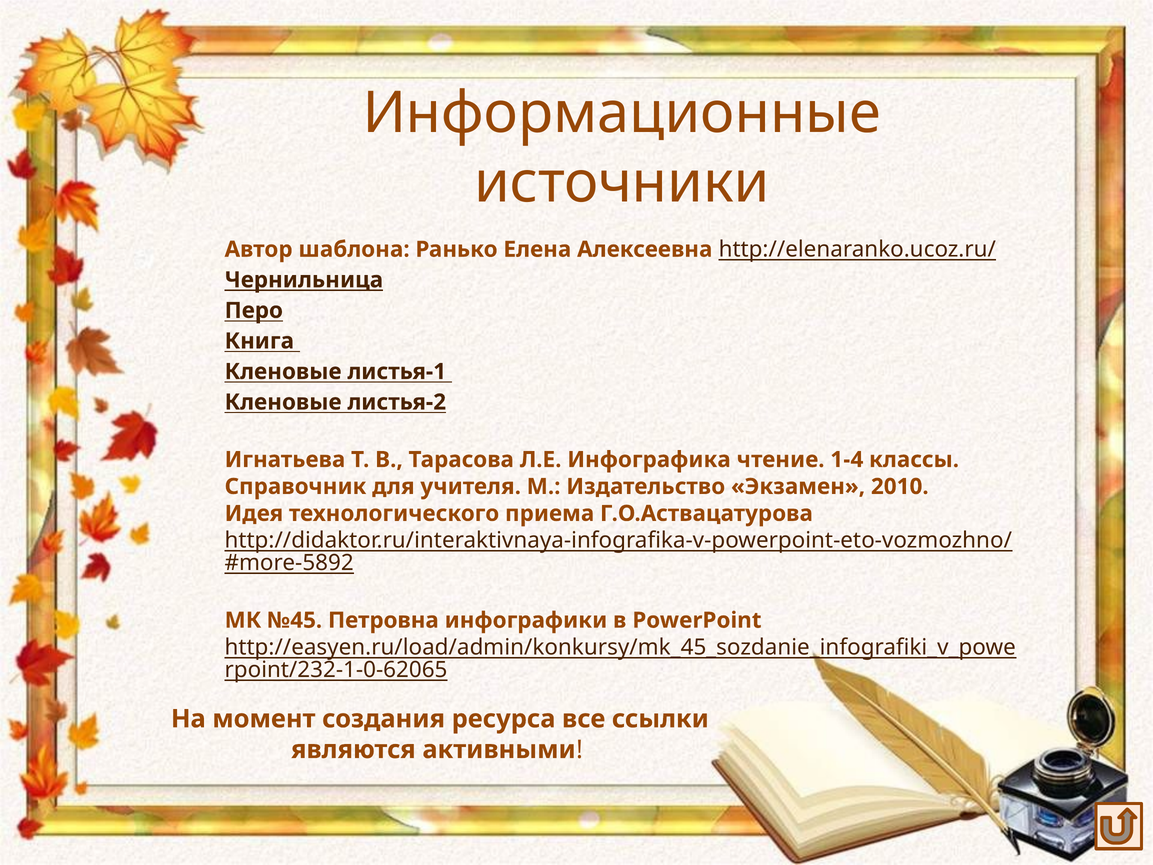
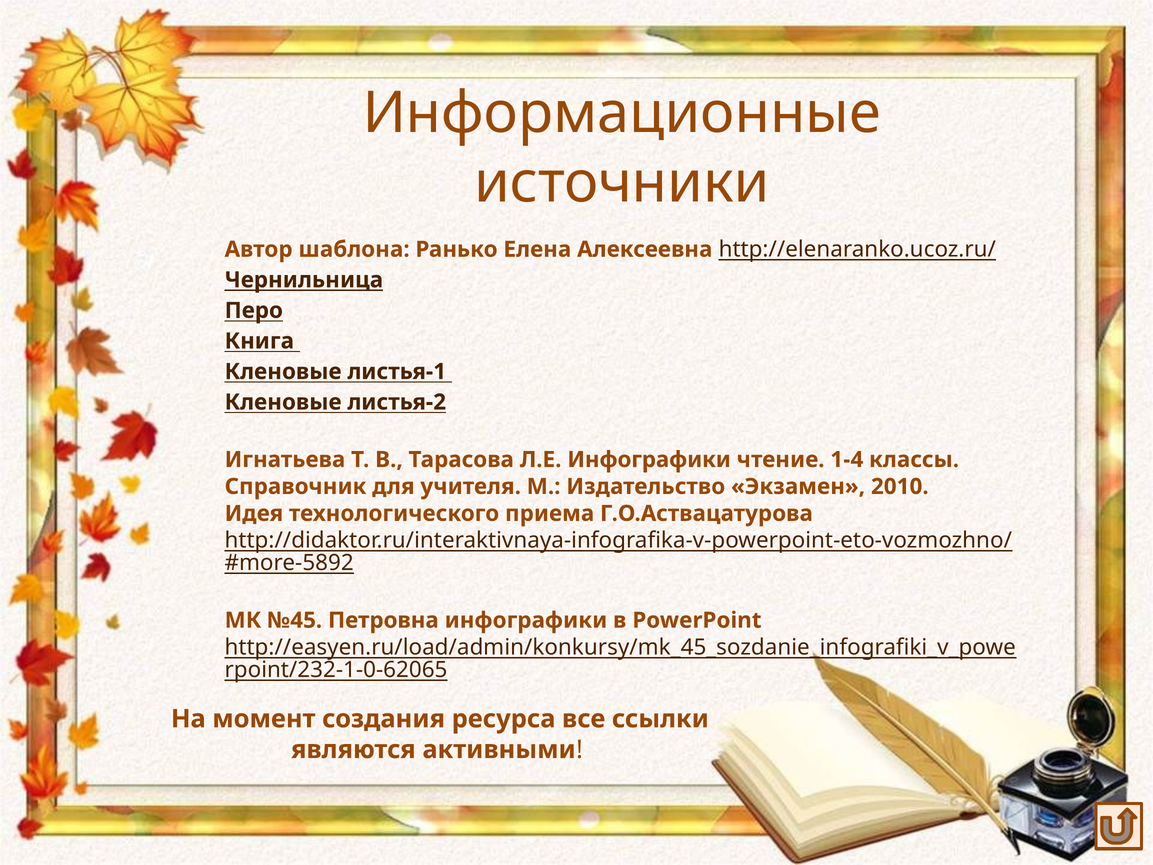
Л.Е Инфографика: Инфографика -> Инфографики (649, 460)
